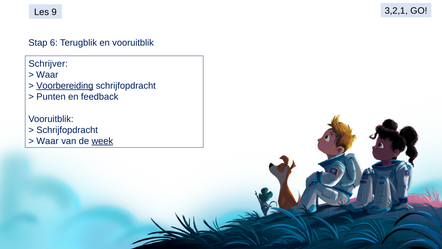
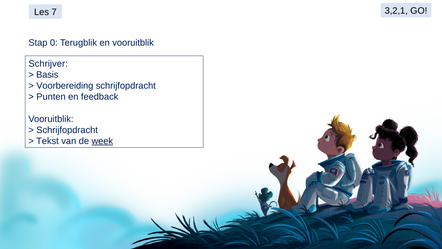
9: 9 -> 7 (54, 12)
6: 6 -> 0 (54, 43)
Waar: Waar -> Basis (47, 75)
Voorbereiding underline: present -> none (65, 86)
Waar: Waar -> Tekst (48, 141)
